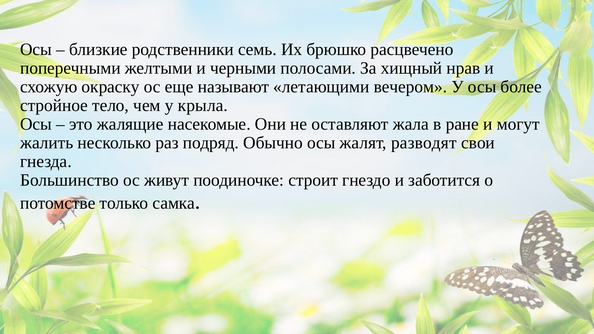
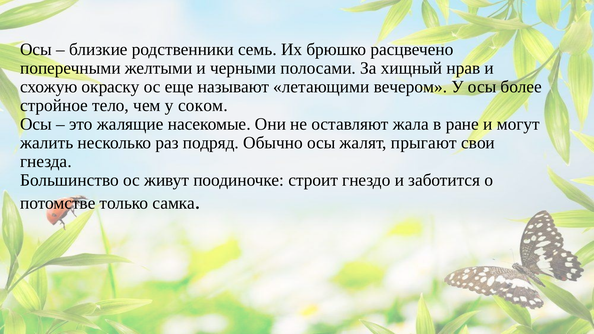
крыла: крыла -> соком (203, 106)
разводят: разводят -> прыгают (424, 143)
